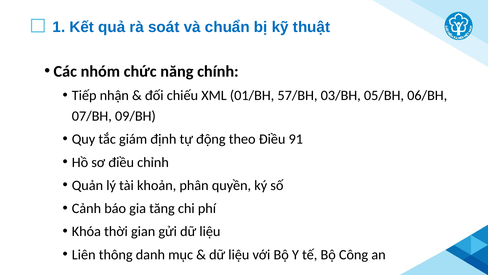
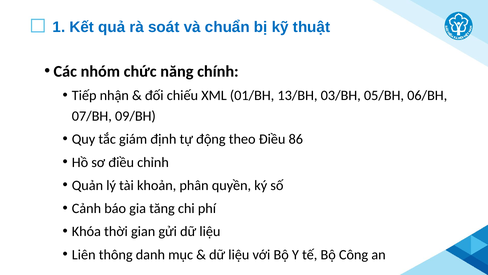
57/BH: 57/BH -> 13/BH (297, 95)
91: 91 -> 86 (296, 139)
